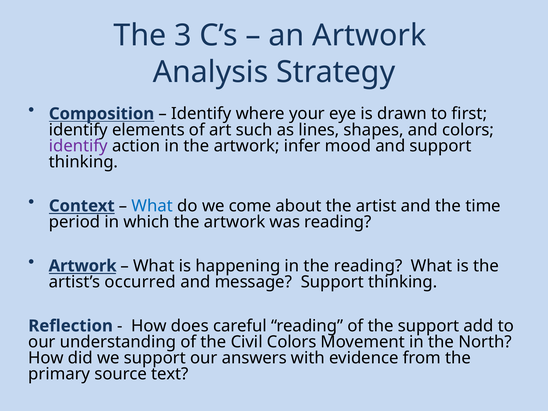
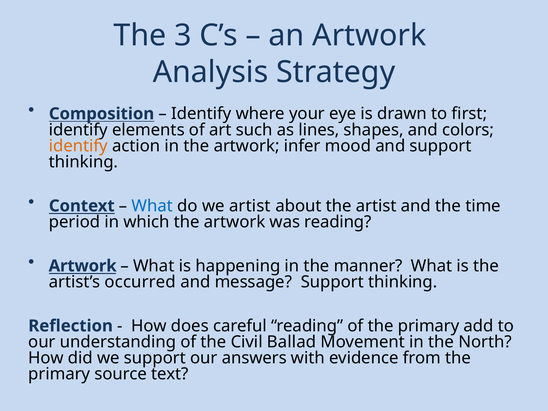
identify colour: purple -> orange (78, 146)
we come: come -> artist (250, 206)
the reading: reading -> manner (368, 266)
of the support: support -> primary (429, 326)
Civil Colors: Colors -> Ballad (292, 342)
